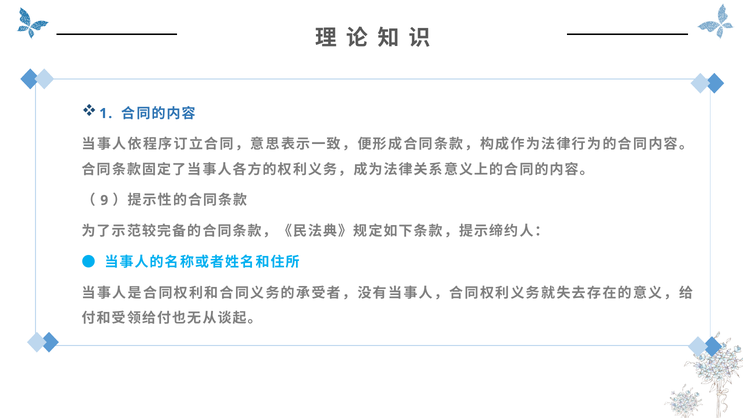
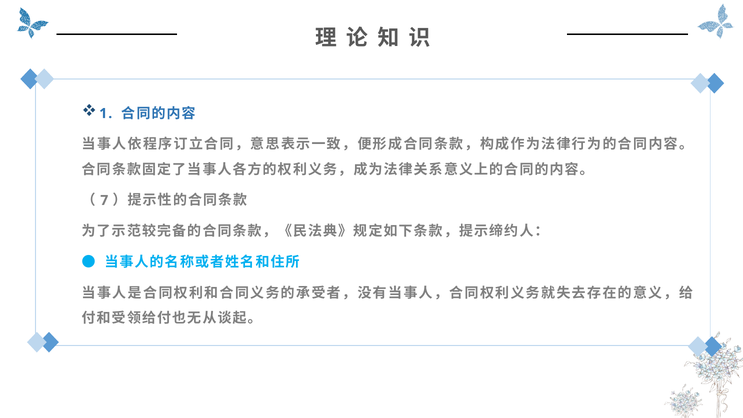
9: 9 -> 7 (104, 200)
